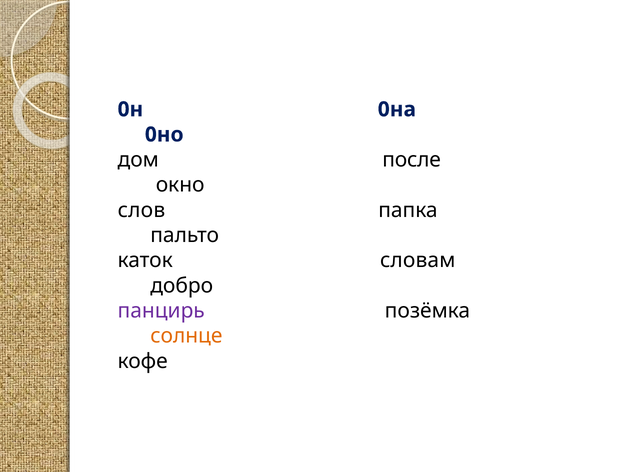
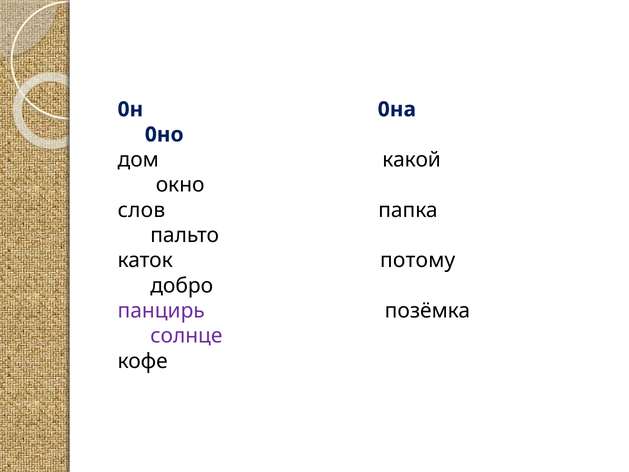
после: после -> какой (412, 160)
словам: словам -> потому (418, 260)
солнце colour: orange -> purple (186, 336)
